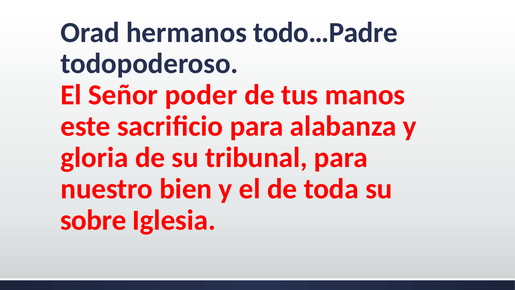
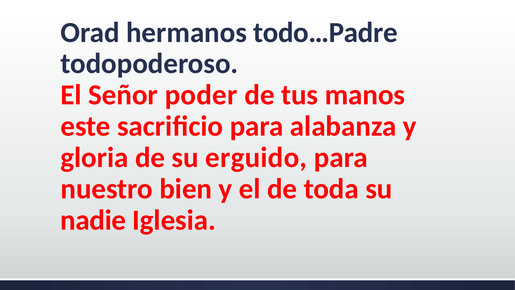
tribunal: tribunal -> erguido (256, 158)
sobre: sobre -> nadie (93, 220)
